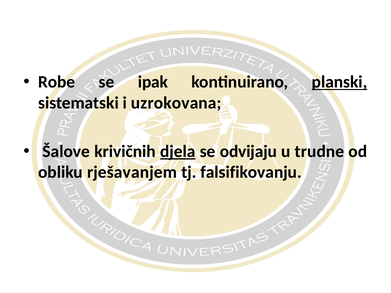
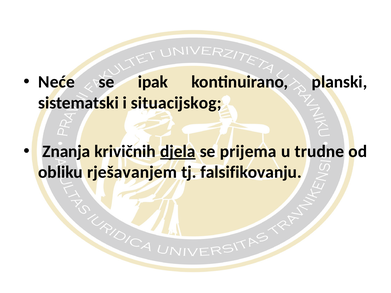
Robe: Robe -> Neće (57, 82)
planski underline: present -> none (339, 82)
uzrokovana: uzrokovana -> situacijskog (176, 103)
Šalove: Šalove -> Znanja (66, 152)
odvijaju: odvijaju -> prijema (248, 152)
